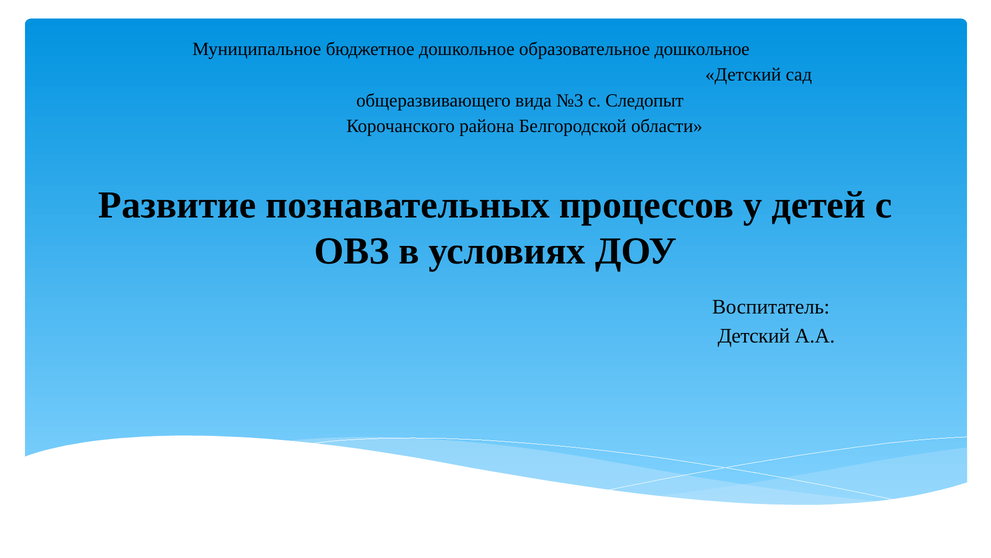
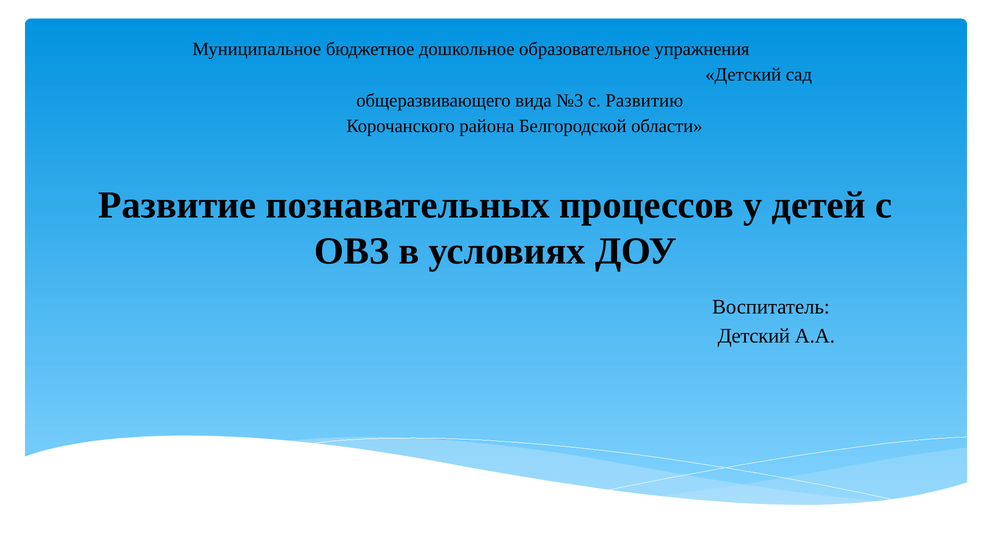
образовательное дошкольное: дошкольное -> упражнения (702, 49)
Следопыт: Следопыт -> Развитию (644, 100)
